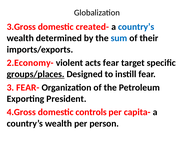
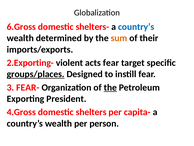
3.Gross: 3.Gross -> 6.Gross (21, 27)
created-: created- -> shelters- (92, 27)
sum colour: blue -> orange (119, 38)
2.Economy-: 2.Economy- -> 2.Exporting- (30, 63)
the underline: none -> present (110, 87)
controls: controls -> shelters (91, 112)
